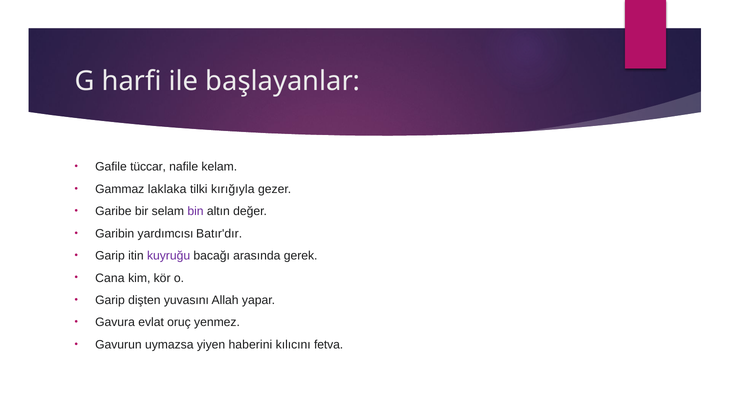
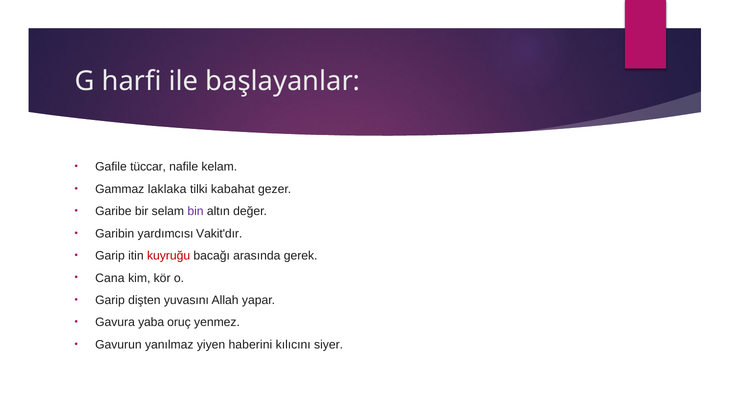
kırığıyla: kırığıyla -> kabahat (233, 189)
Batır'dır: Batır'dır -> Vakit'dır (219, 233)
kuyruğu colour: purple -> red (169, 256)
evlat: evlat -> yaba (151, 322)
uymazsa: uymazsa -> yanılmaz (169, 344)
fetva: fetva -> siyer (329, 344)
